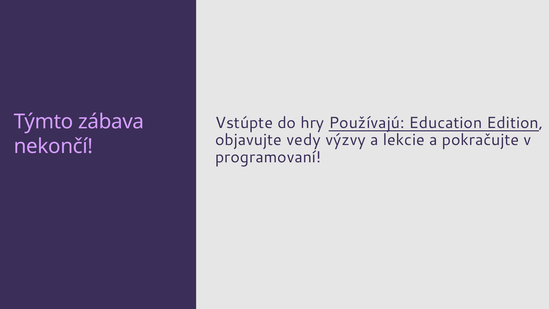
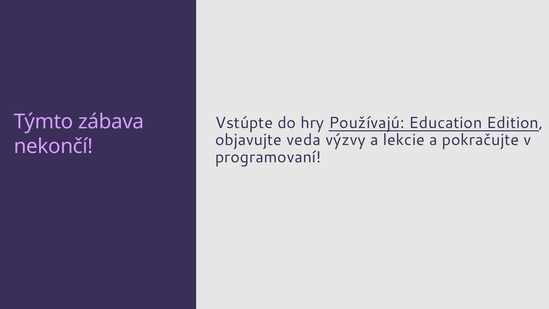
vedy: vedy -> veda (304, 140)
